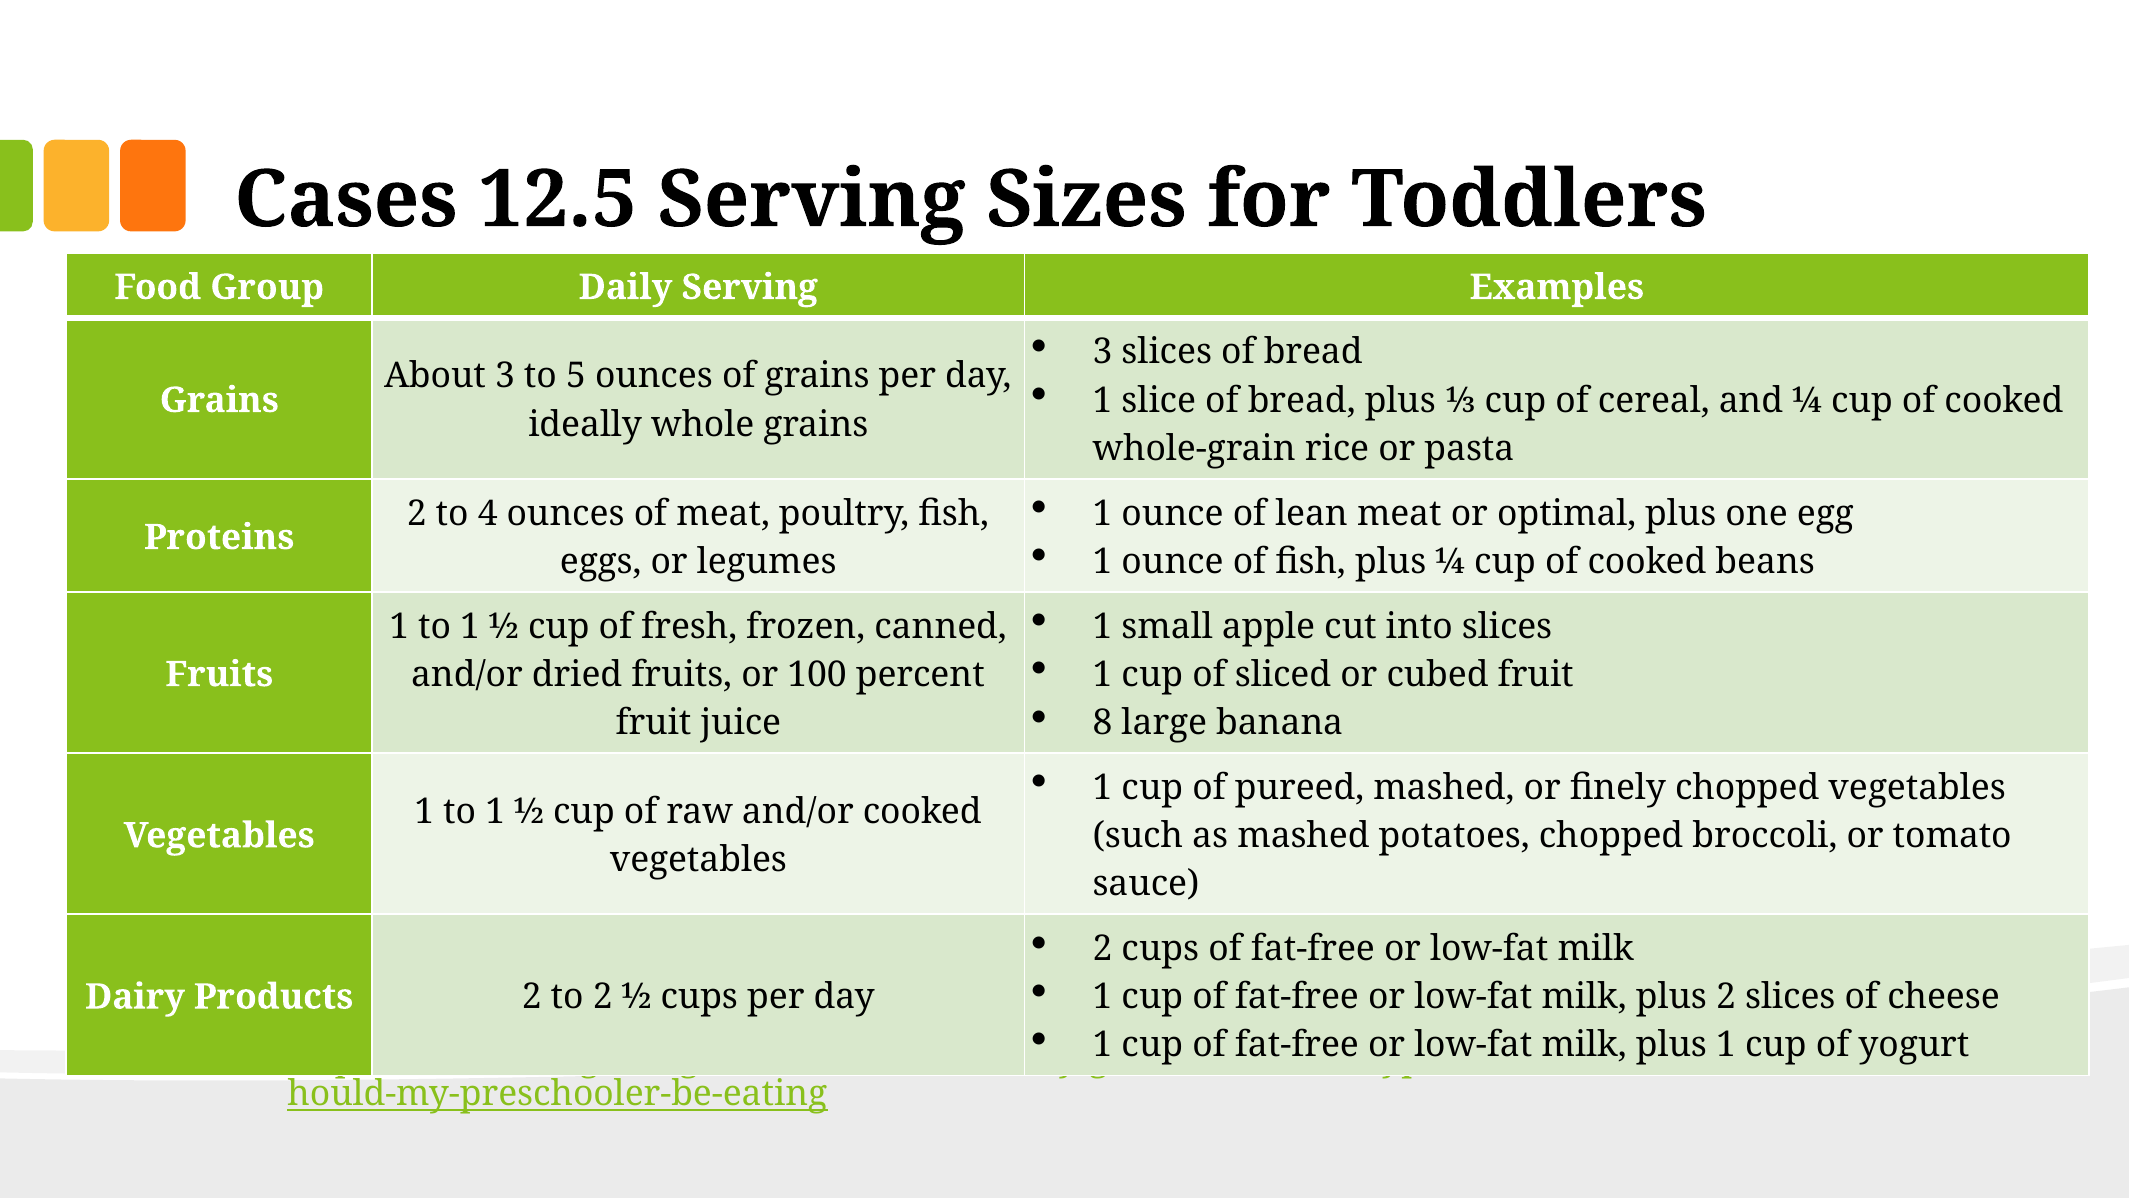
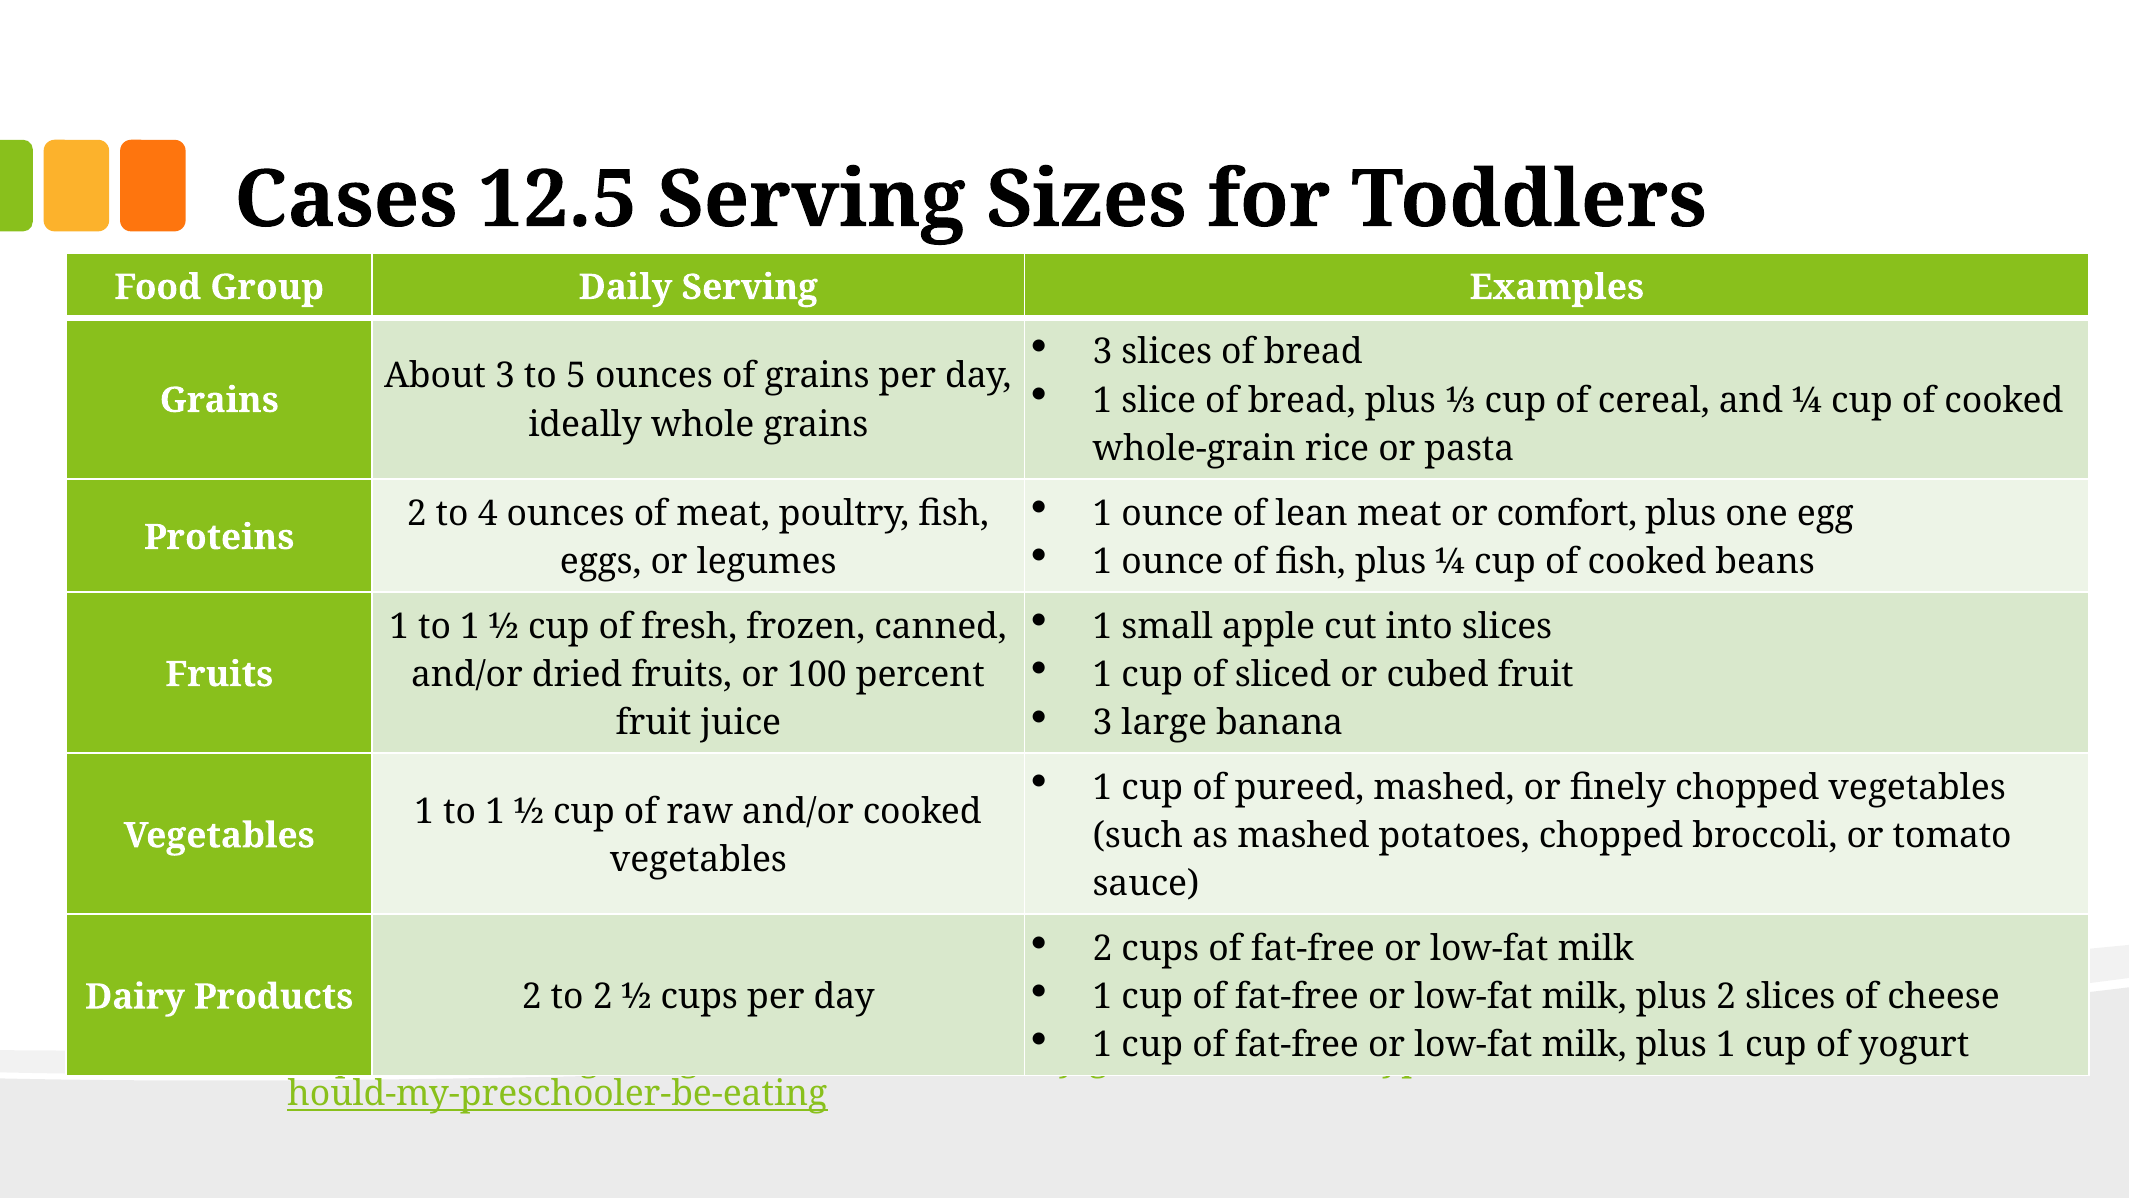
optimal: optimal -> comfort (1567, 513)
8: 8 -> 3 (1103, 723)
